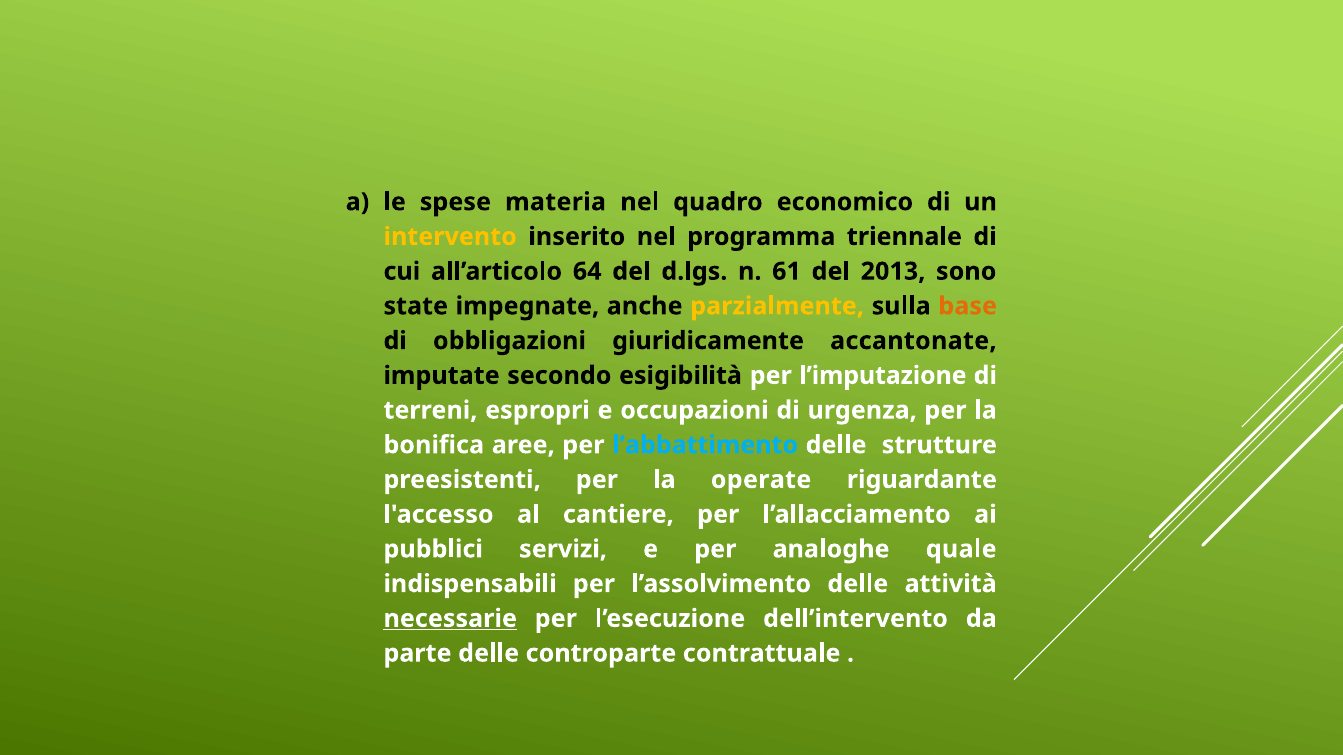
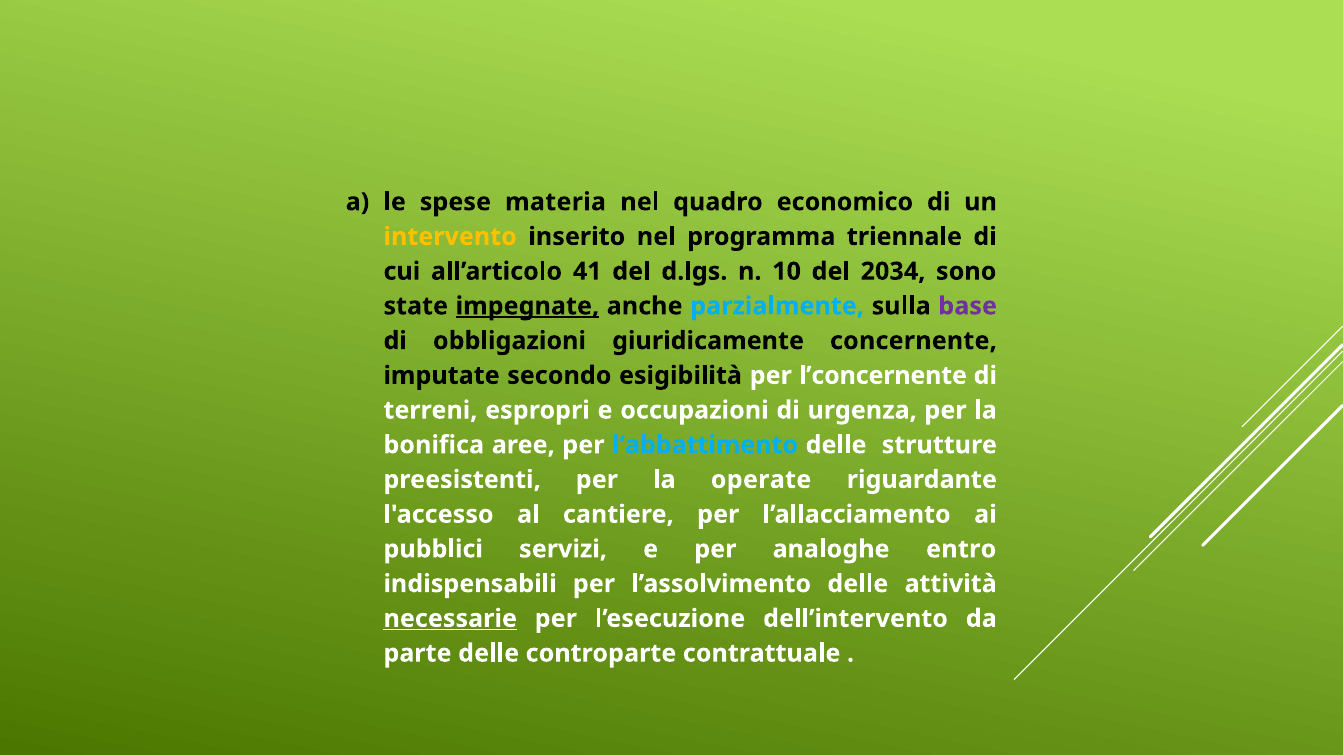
64: 64 -> 41 (587, 272)
61: 61 -> 10 (787, 272)
2013: 2013 -> 2034 (893, 272)
impegnate underline: none -> present (527, 306)
parzialmente colour: yellow -> light blue (777, 306)
base colour: orange -> purple (968, 306)
accantonate: accantonate -> concernente (913, 341)
l’imputazione: l’imputazione -> l’concernente (883, 376)
quale: quale -> entro (961, 549)
